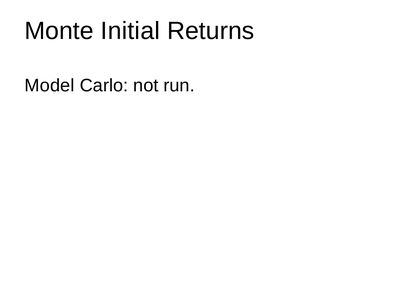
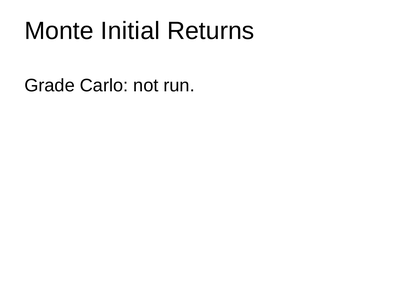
Model: Model -> Grade (50, 86)
